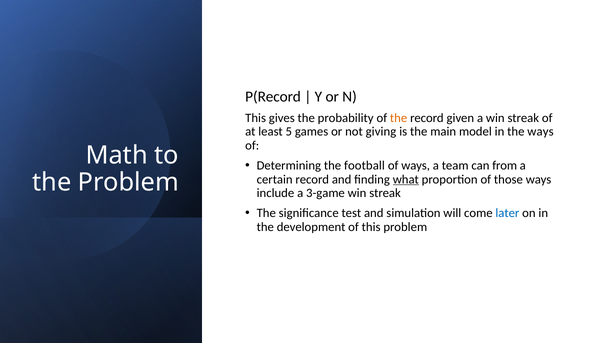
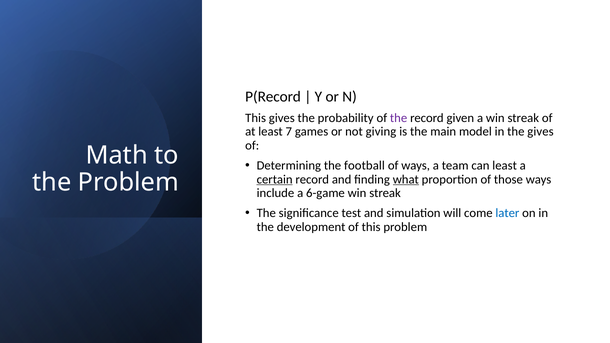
the colour: orange -> purple (399, 118)
5: 5 -> 7 (289, 132)
the ways: ways -> gives (540, 132)
can from: from -> least (505, 166)
certain underline: none -> present (275, 179)
3-game: 3-game -> 6-game (325, 193)
